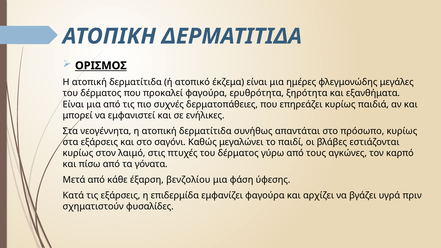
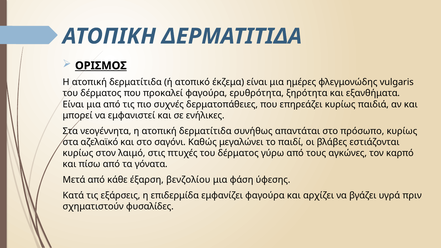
μεγάλες: μεγάλες -> vulgaris (397, 82)
στα εξάρσεις: εξάρσεις -> αζελαϊκό (99, 142)
